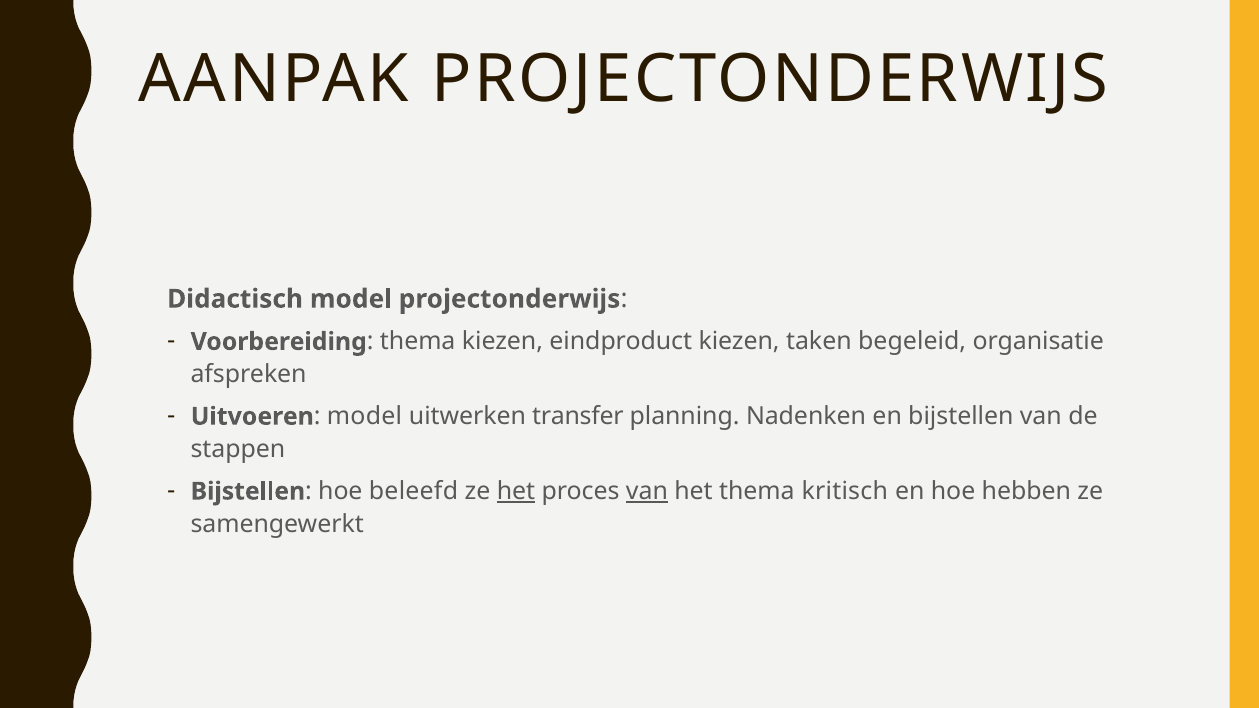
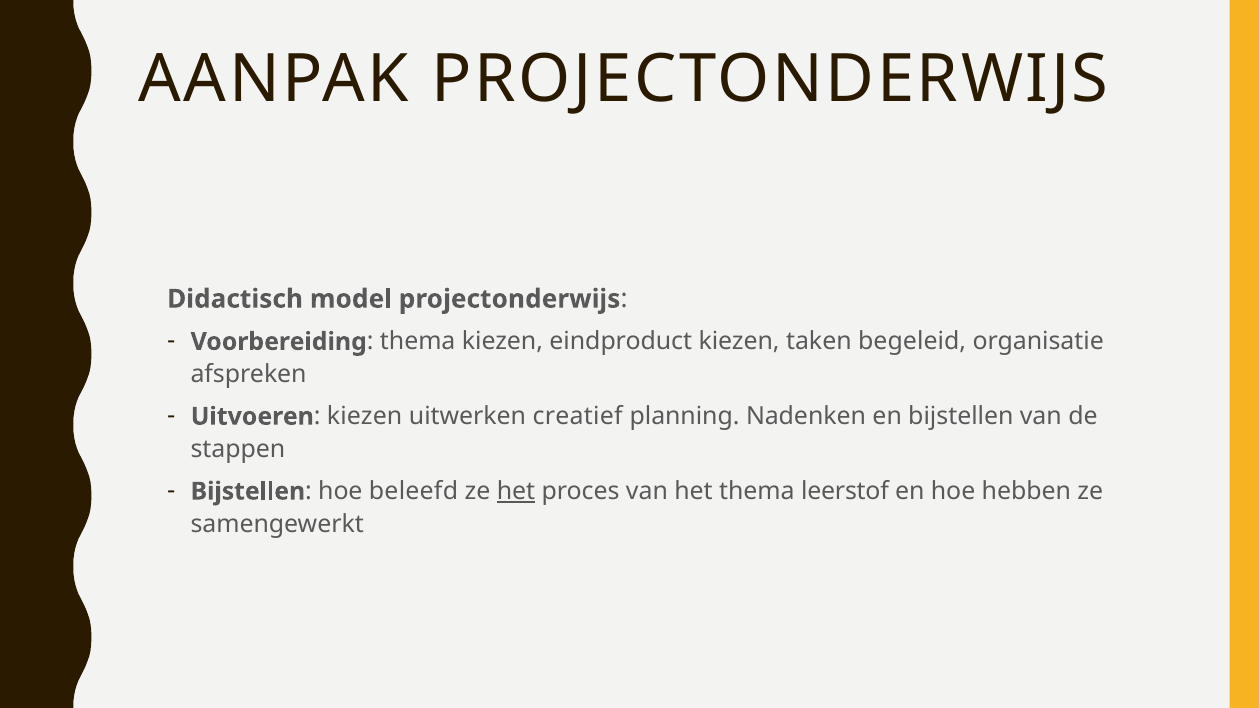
model: model -> kiezen (365, 417)
transfer: transfer -> creatief (578, 417)
van underline: present -> none (647, 491)
kritisch: kritisch -> leerstof (845, 491)
